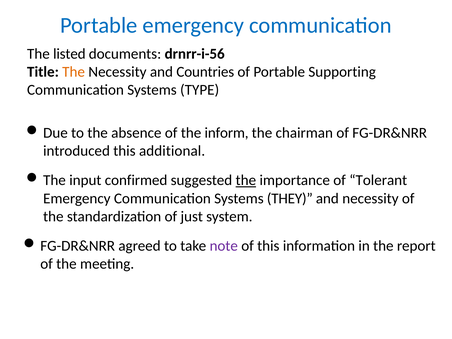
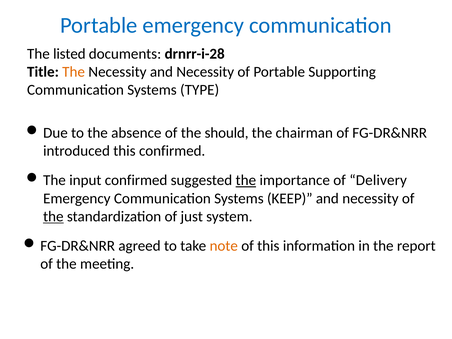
drnrr-i-56: drnrr-i-56 -> drnrr-i-28 (195, 54)
Necessity and Countries: Countries -> Necessity (205, 72)
inform: inform -> should (227, 133)
this additional: additional -> confirmed (172, 151)
Tolerant: Tolerant -> Delivery (378, 180)
THEY: THEY -> KEEP (290, 198)
the underline: none -> present (53, 217)
note colour: purple -> orange (224, 246)
